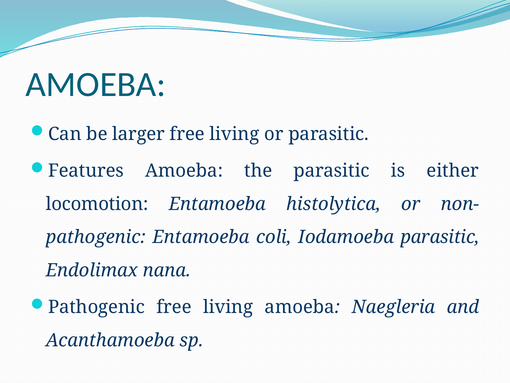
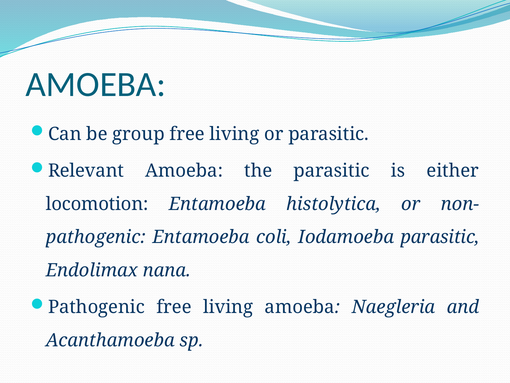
larger: larger -> group (138, 134)
Features: Features -> Relevant (86, 171)
